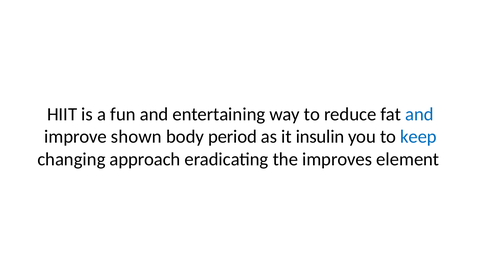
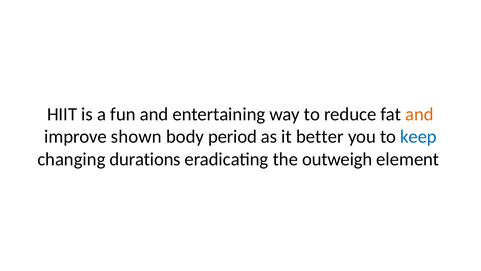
and colour: blue -> orange (419, 114)
insulin: insulin -> better (320, 137)
approach: approach -> durations (145, 159)
improves: improves -> outweigh (337, 159)
